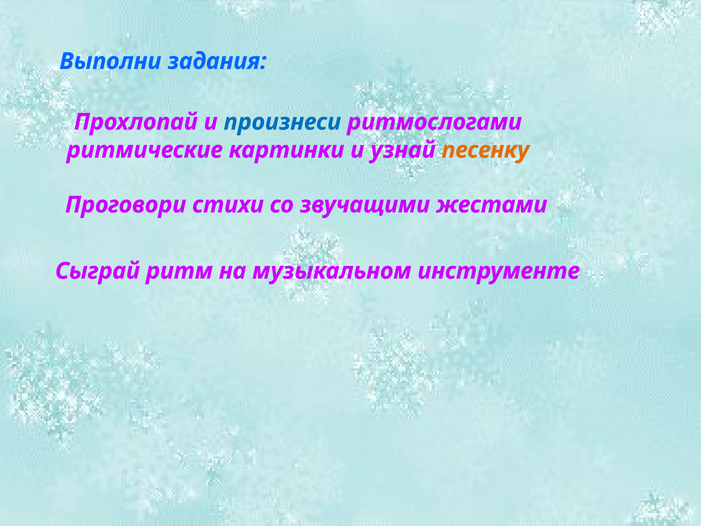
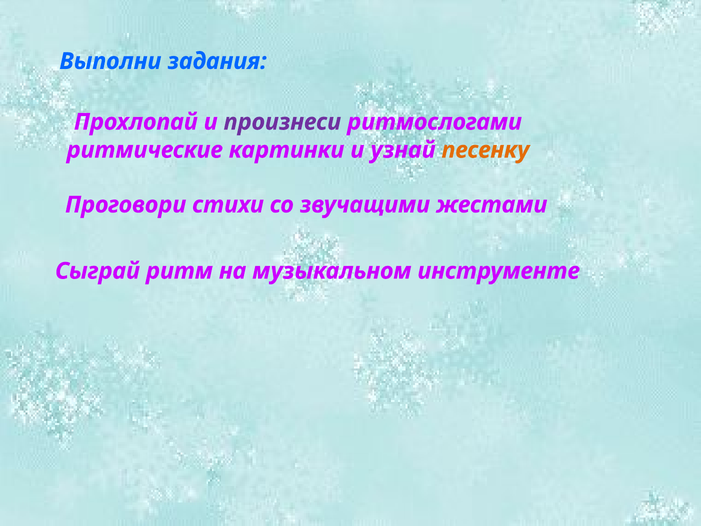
произнеси colour: blue -> purple (282, 122)
